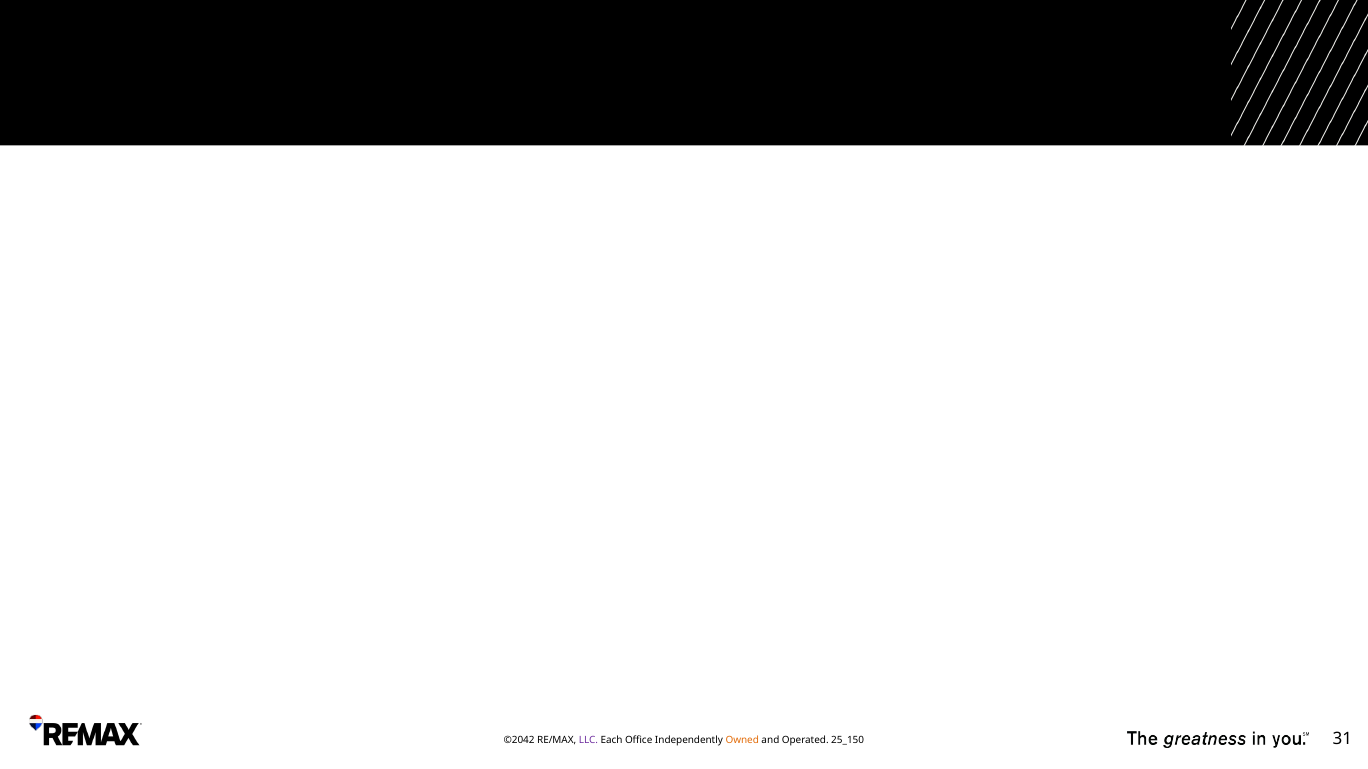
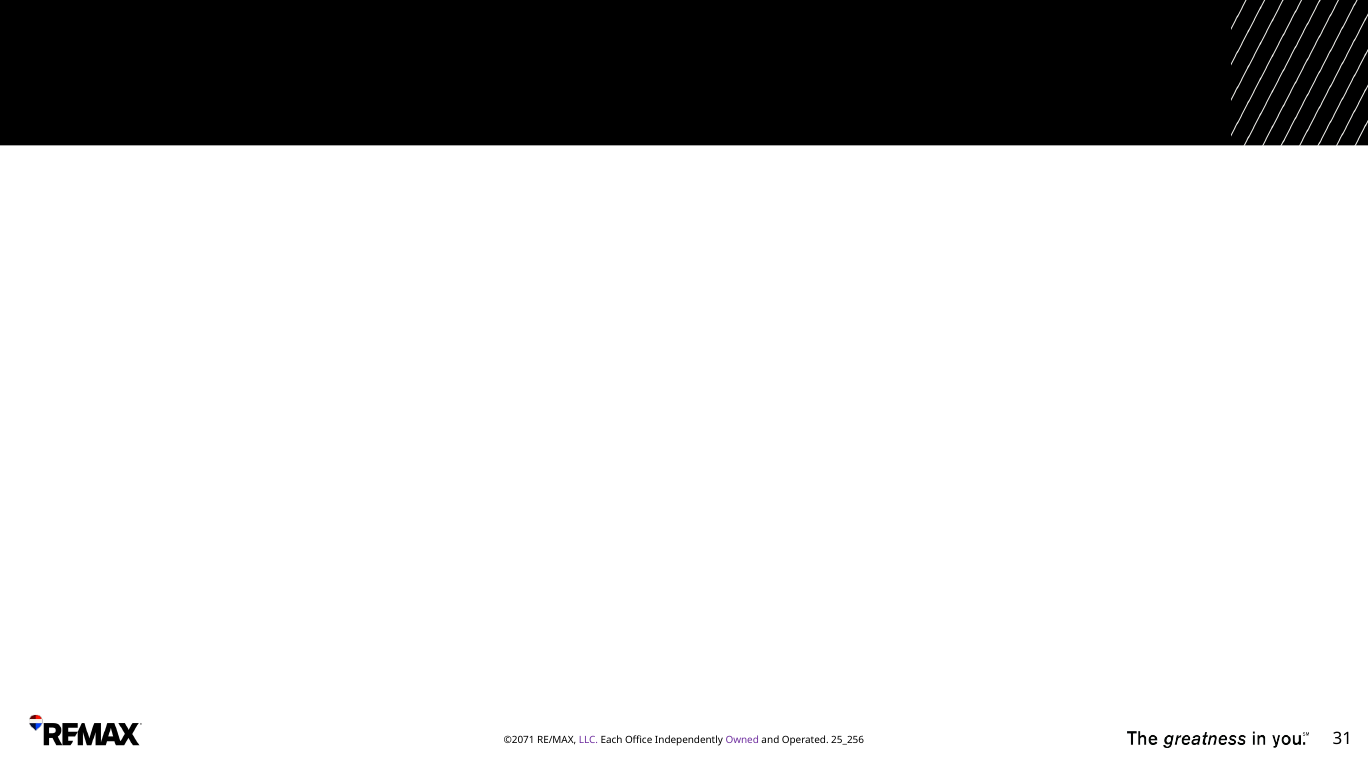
©2042: ©2042 -> ©2071 (519, 740)
Owned colour: orange -> purple (742, 740)
25_150: 25_150 -> 25_256 (848, 740)
